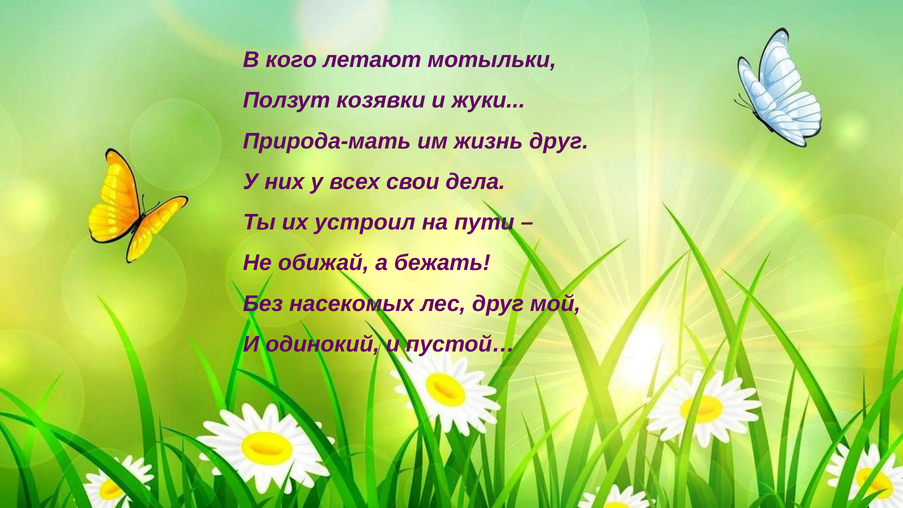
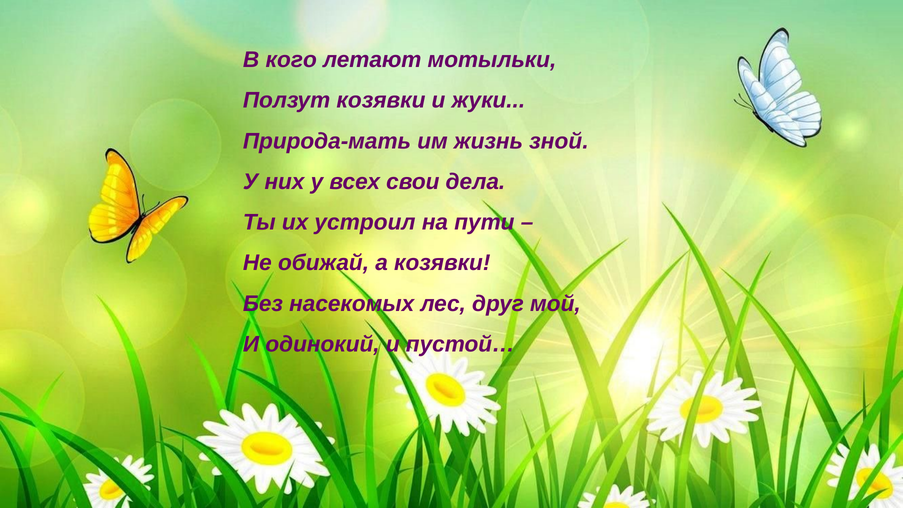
жизнь друг: друг -> зной (559, 141)
а бежать: бежать -> козявки (442, 263)
